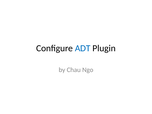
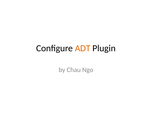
ADT colour: blue -> orange (83, 48)
